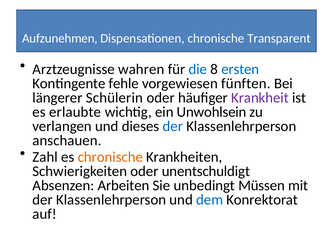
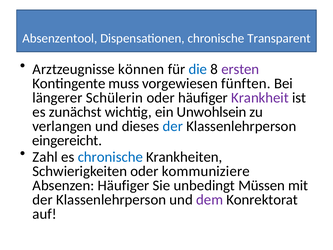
Aufzunehmen: Aufzunehmen -> Absenzentool (60, 38)
wahren: wahren -> können (141, 69)
ersten colour: blue -> purple (240, 69)
fehle: fehle -> muss (124, 83)
erlaubte: erlaubte -> zunächst (75, 112)
anschauen: anschauen -> eingereicht (67, 140)
chronische colour: orange -> blue (110, 157)
unentschuldigt: unentschuldigt -> kommuniziere (206, 171)
Absenzen Arbeiten: Arbeiten -> Häufiger (123, 185)
dem colour: blue -> purple (210, 200)
